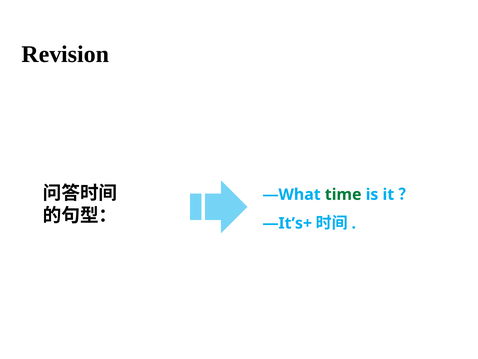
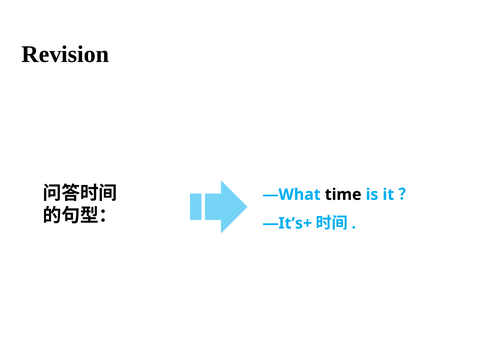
time colour: green -> black (343, 194)
